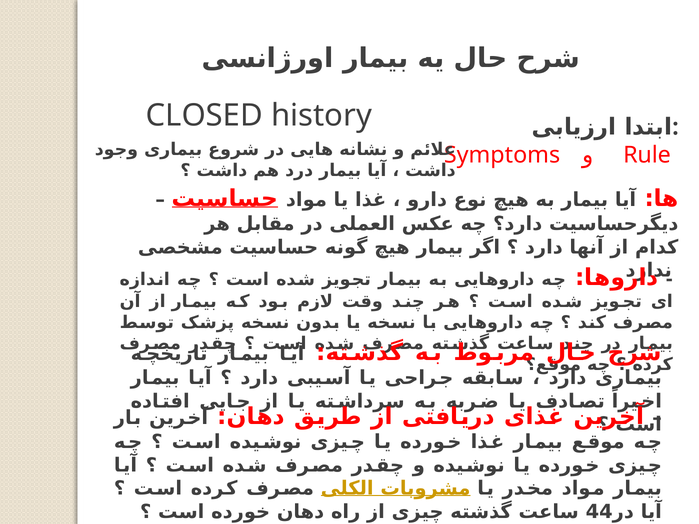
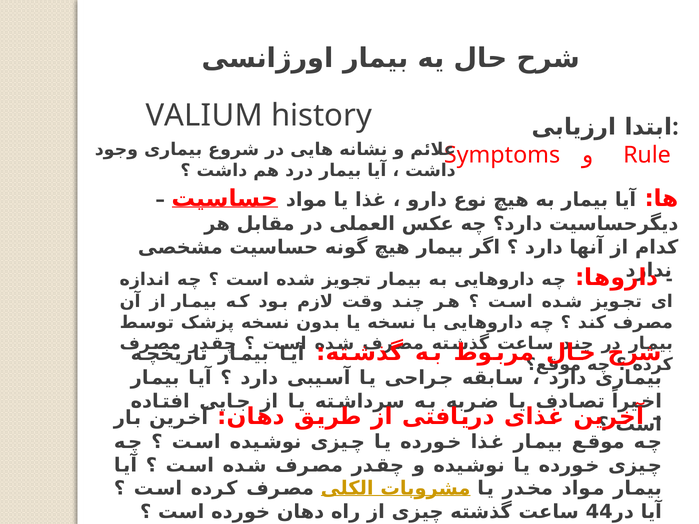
CLOSED: CLOSED -> VALIUM (204, 116)
